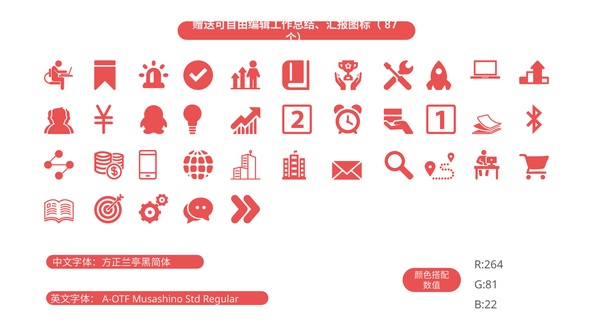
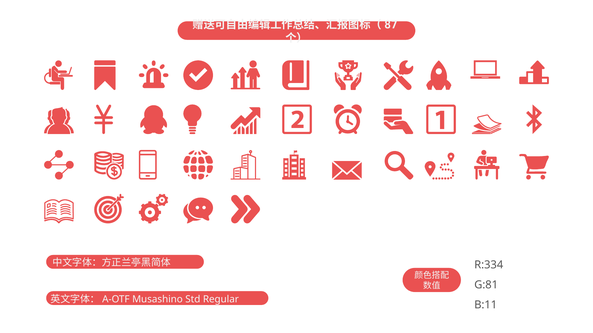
R:264: R:264 -> R:334 (489, 265)
B:22: B:22 -> B:11 (486, 305)
